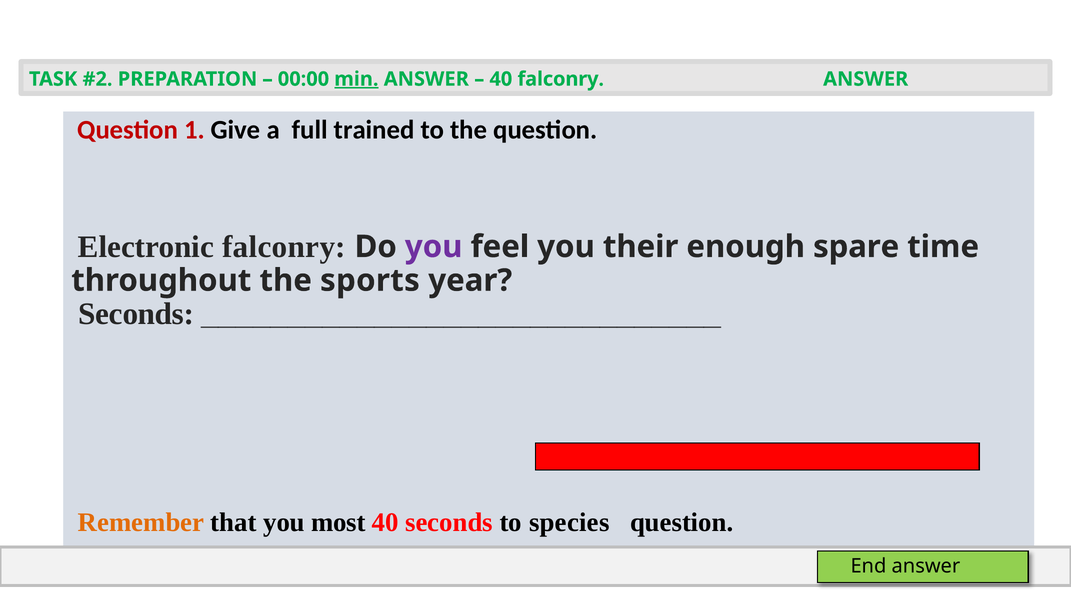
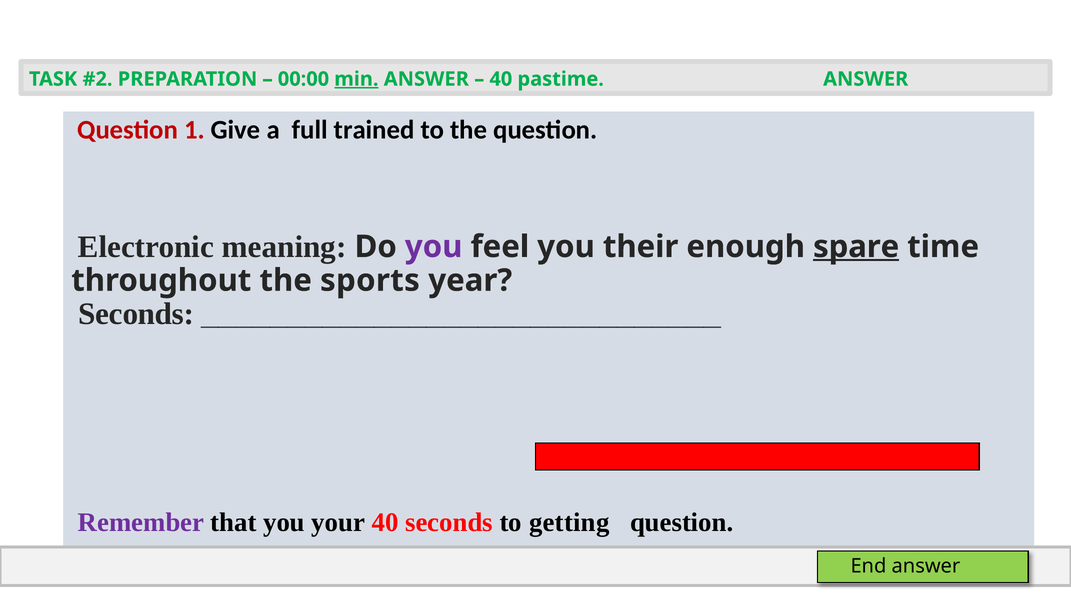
40 falconry: falconry -> pastime (561, 79)
Electronic falconry: falconry -> meaning (284, 247)
spare underline: none -> present (856, 247)
Remember colour: orange -> purple (141, 522)
most: most -> your (338, 522)
species: species -> getting (569, 522)
